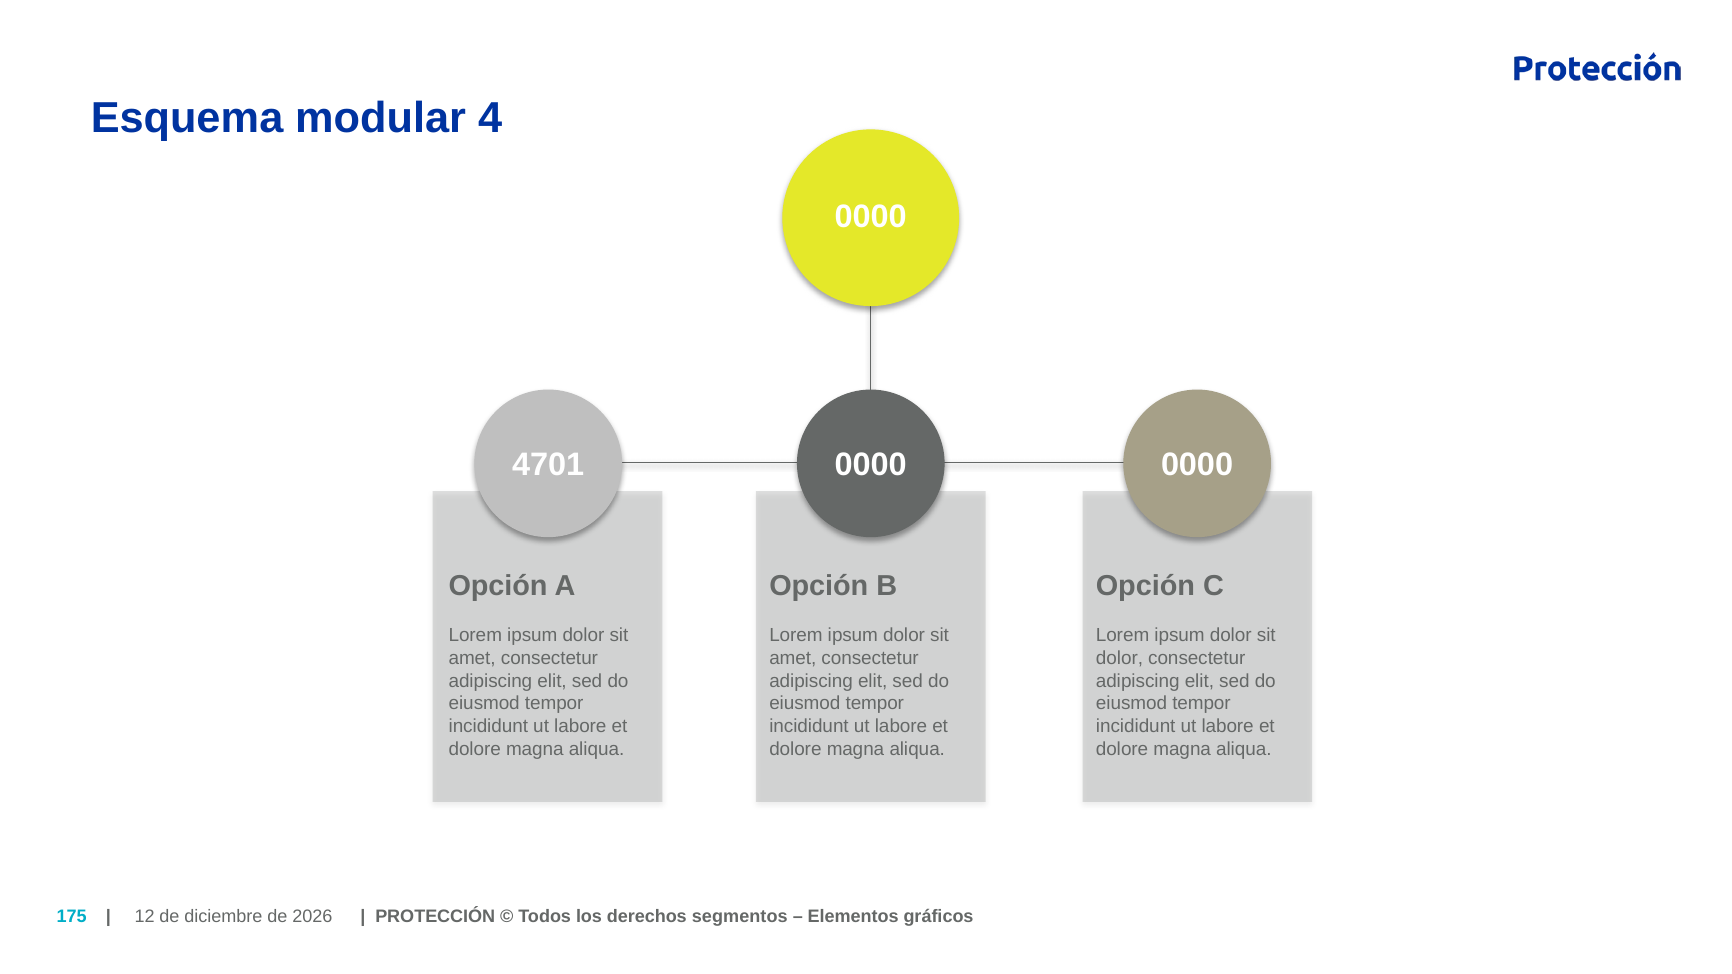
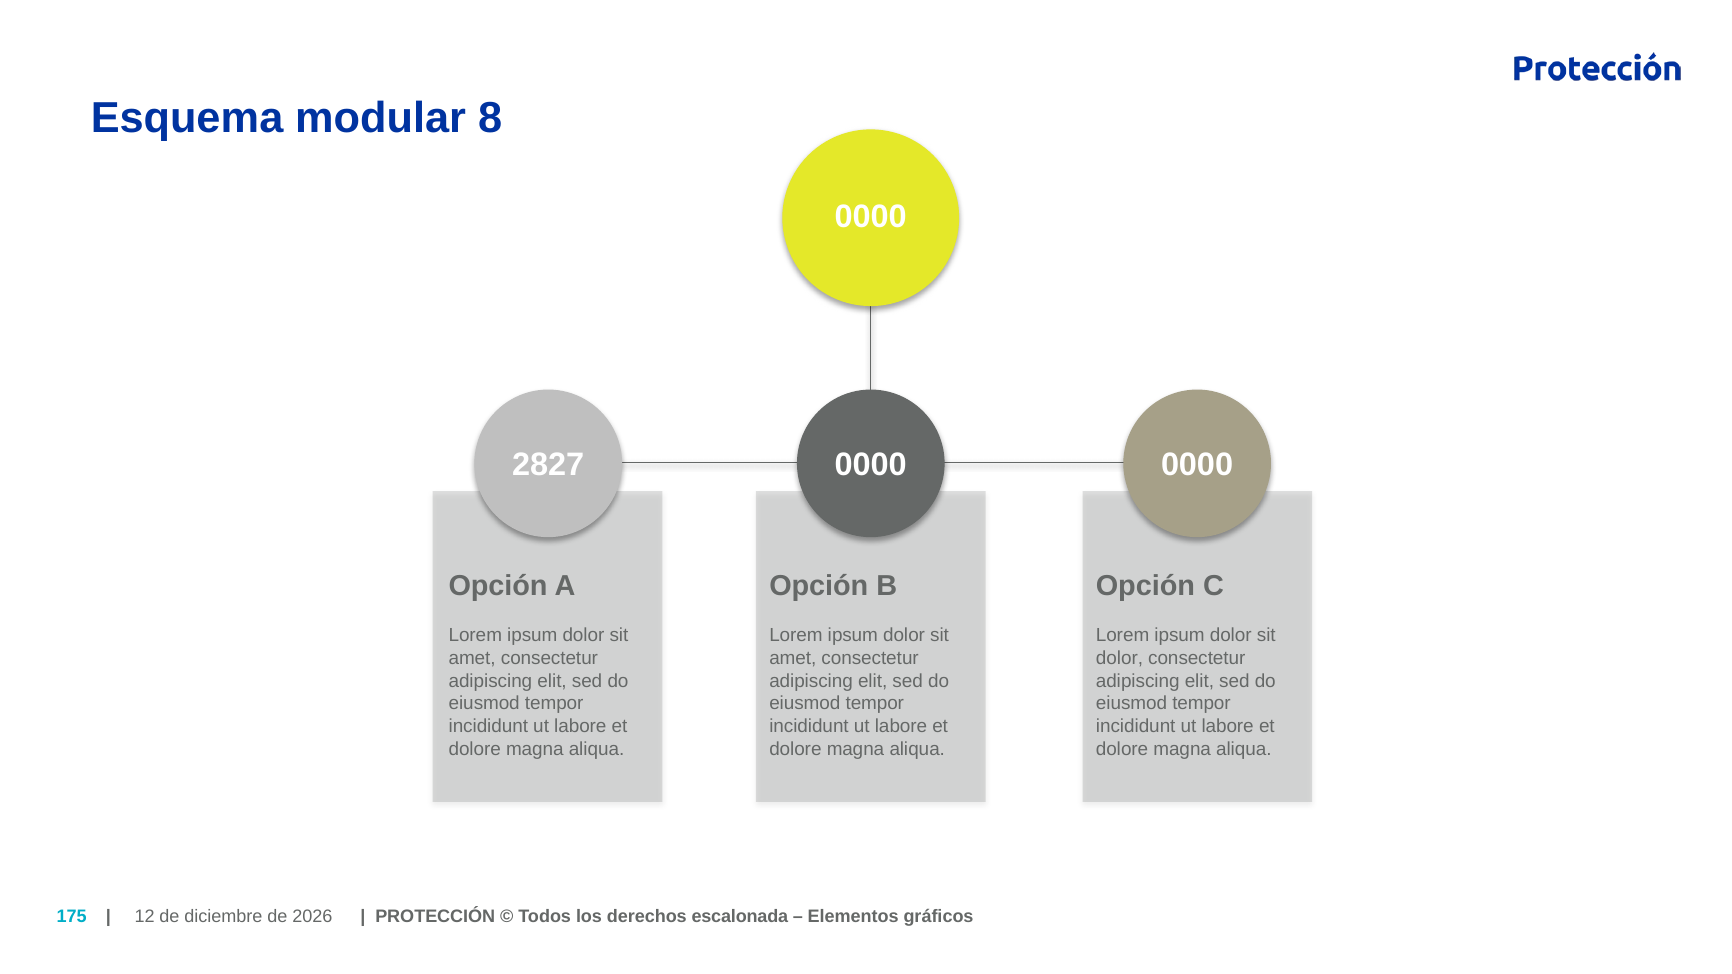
4: 4 -> 8 (490, 119)
4701: 4701 -> 2827 (548, 465)
segmentos: segmentos -> escalonada (740, 917)
